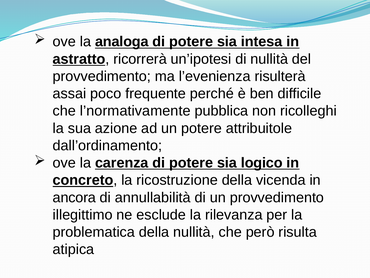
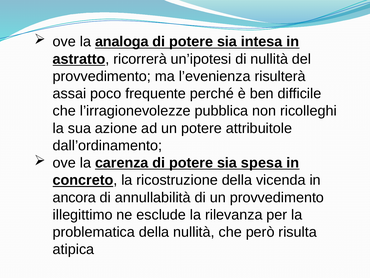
l’normativamente: l’normativamente -> l’irragionevolezze (135, 111)
logico: logico -> spesa (262, 163)
